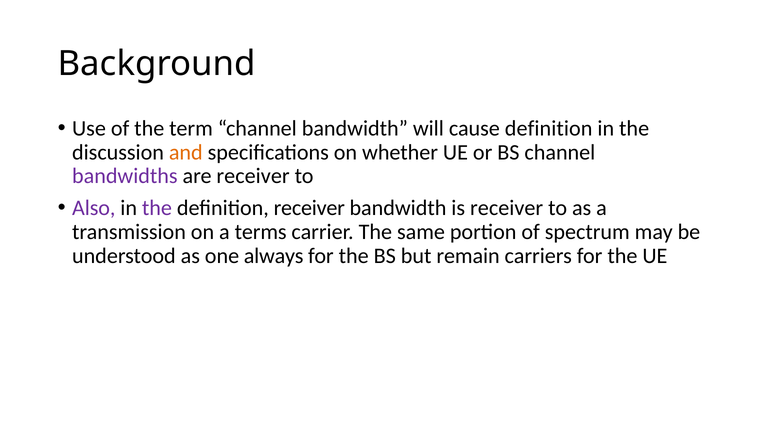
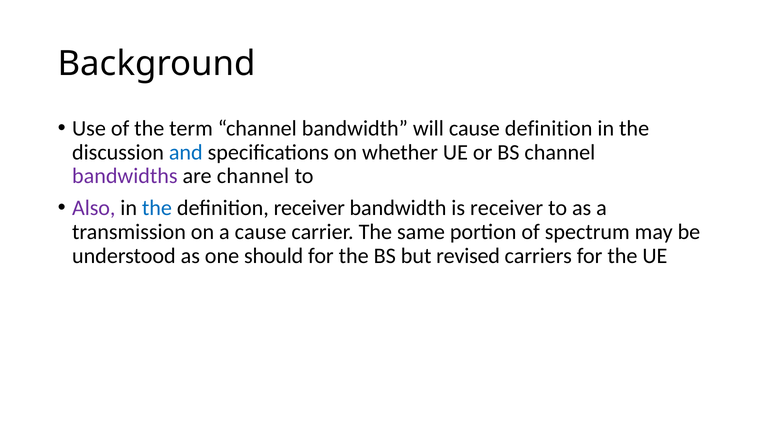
and colour: orange -> blue (186, 152)
are receiver: receiver -> channel (253, 176)
the colour: purple -> blue (157, 208)
a terms: terms -> cause (261, 232)
always: always -> should (274, 256)
remain: remain -> revised (468, 256)
